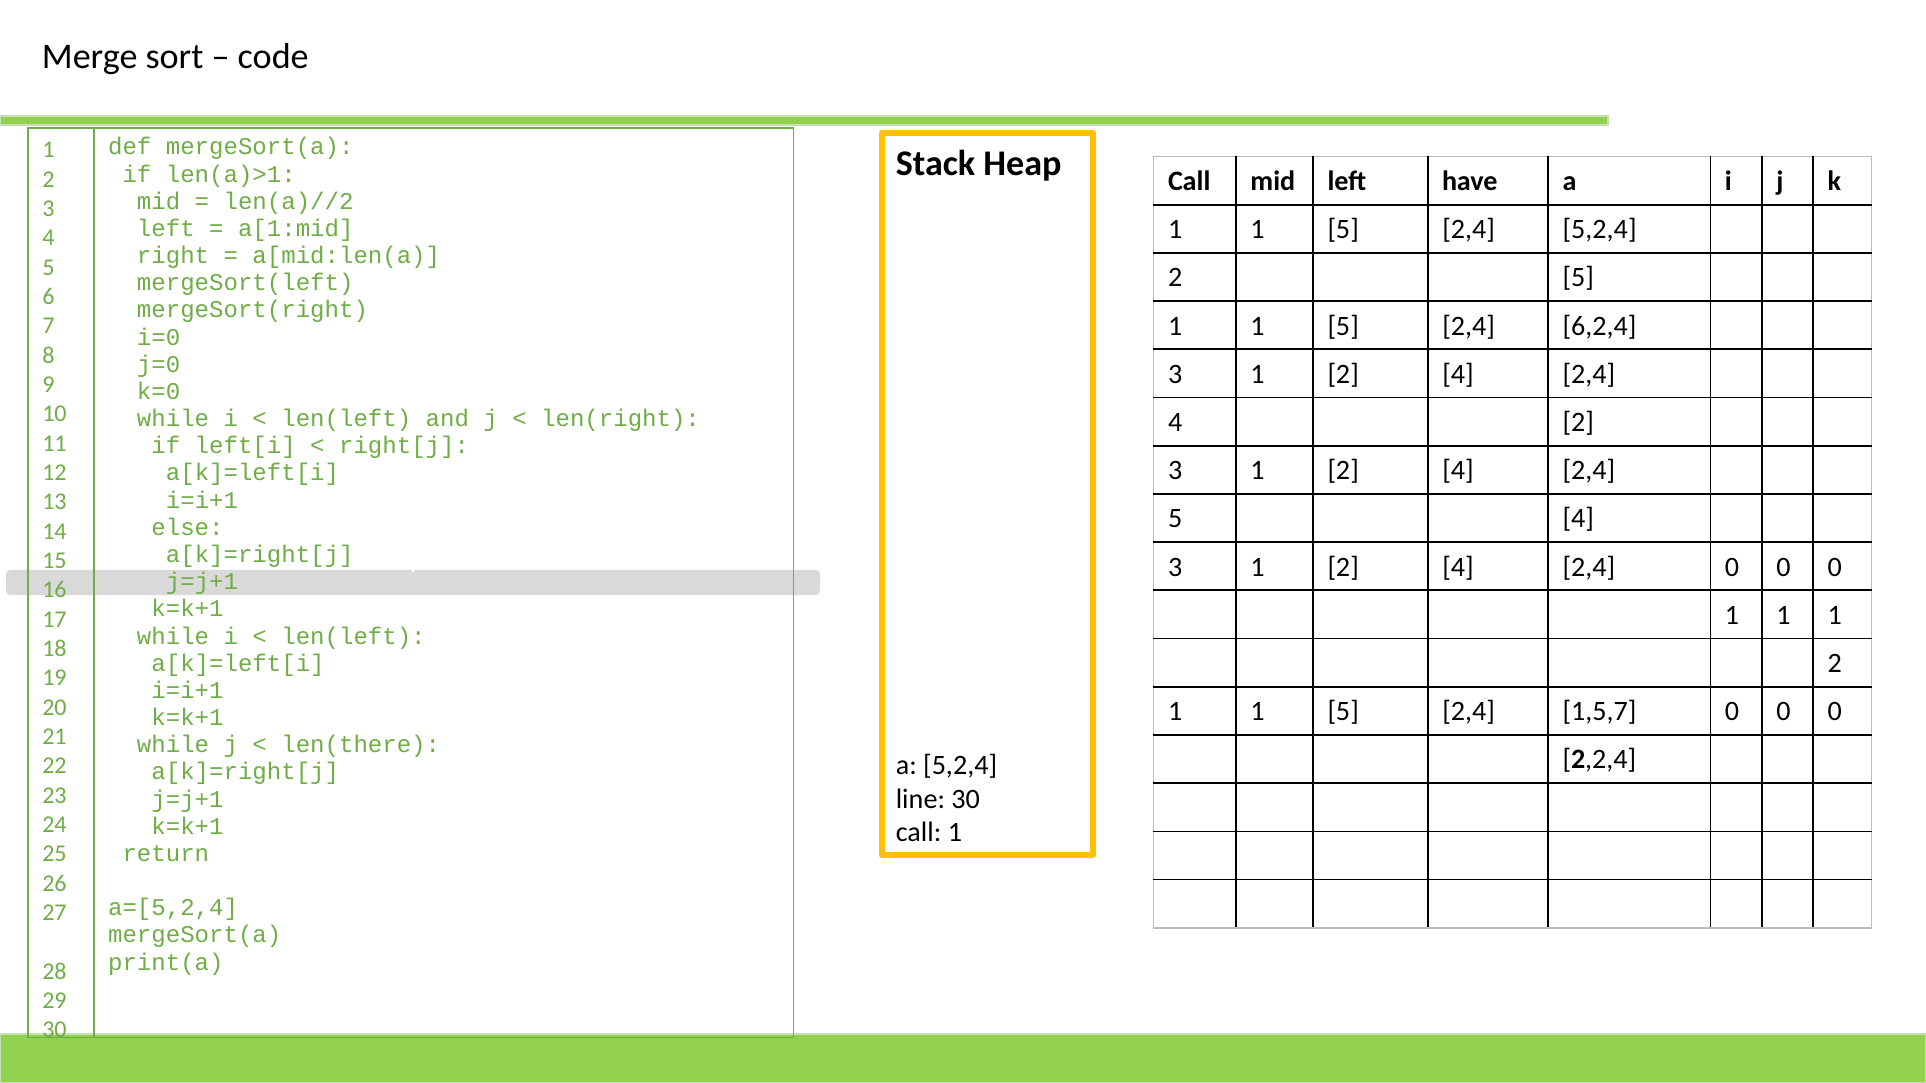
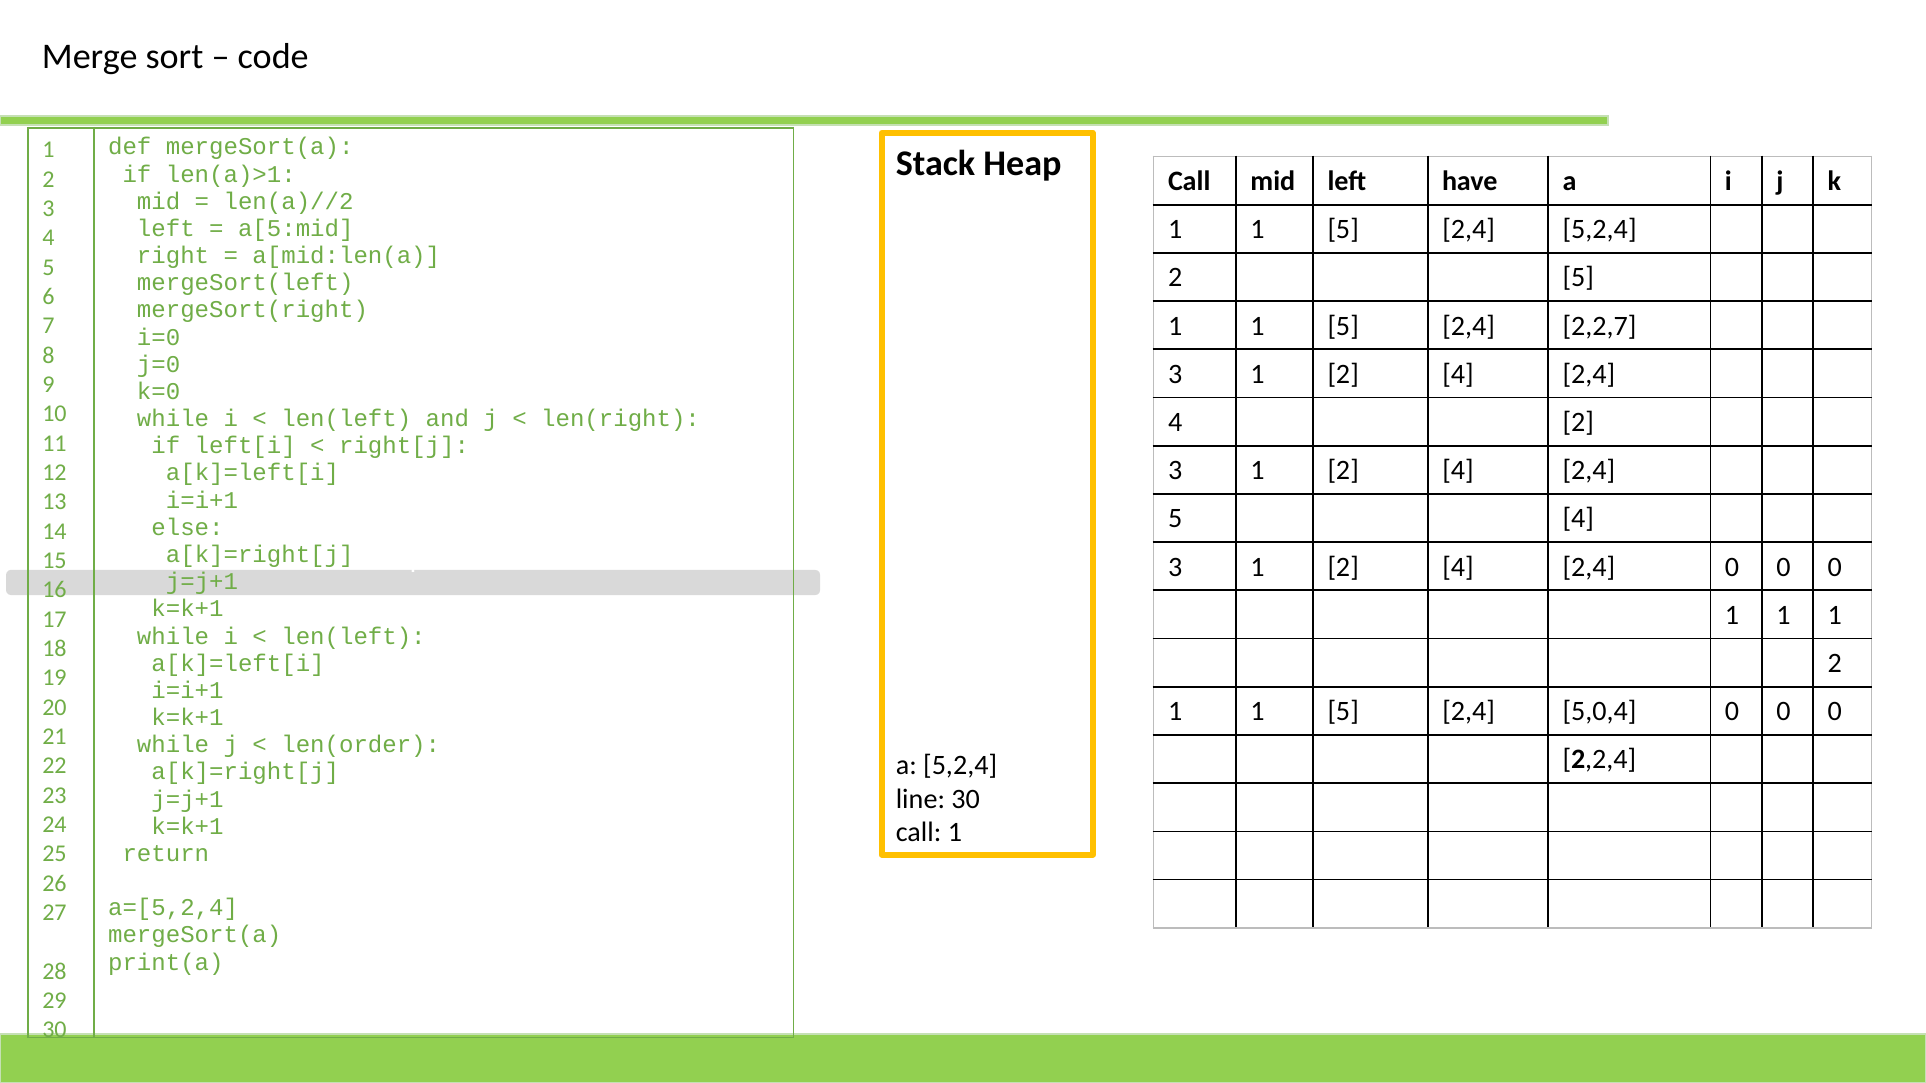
a[1:mid: a[1:mid -> a[5:mid (296, 229)
6,2,4: 6,2,4 -> 2,2,7 (1600, 326)
1,5,7: 1,5,7 -> 5,0,4 (1600, 712)
len(there: len(there -> len(order (361, 745)
